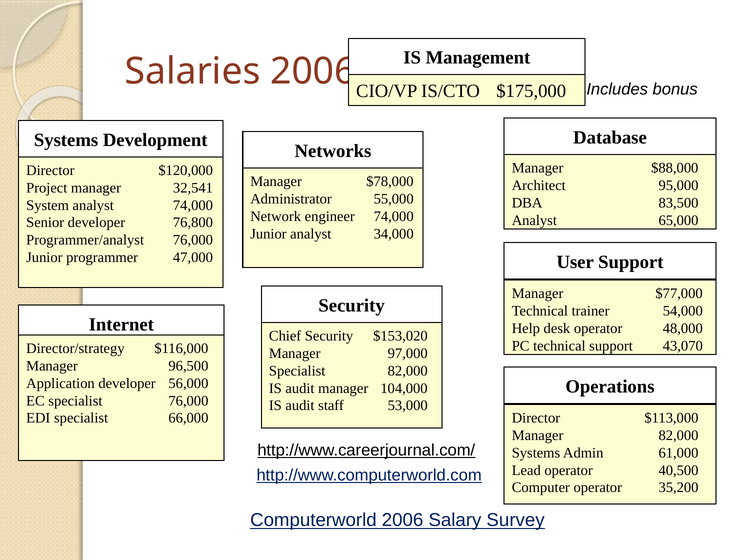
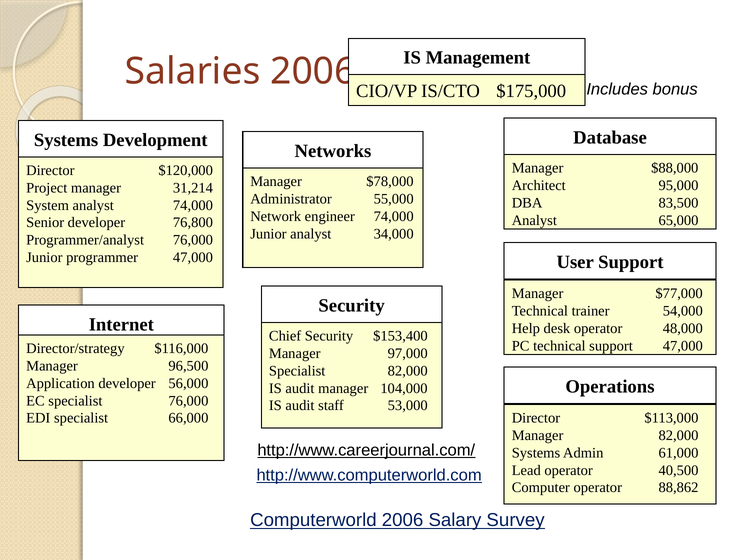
32,541: 32,541 -> 31,214 (193, 188)
$153,020: $153,020 -> $153,400 (400, 336)
support 43,070: 43,070 -> 47,000 (683, 346)
35,200: 35,200 -> 88,862 (679, 488)
